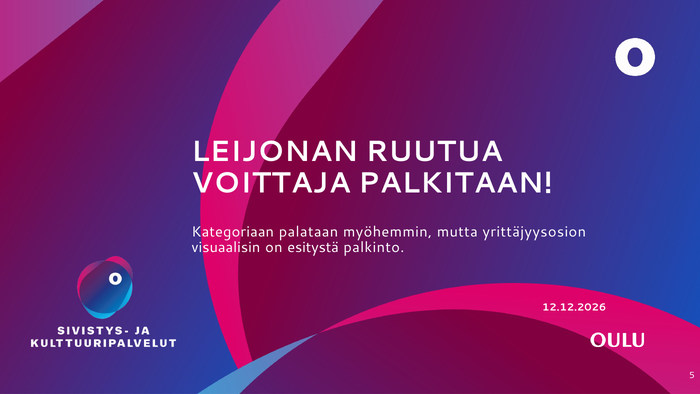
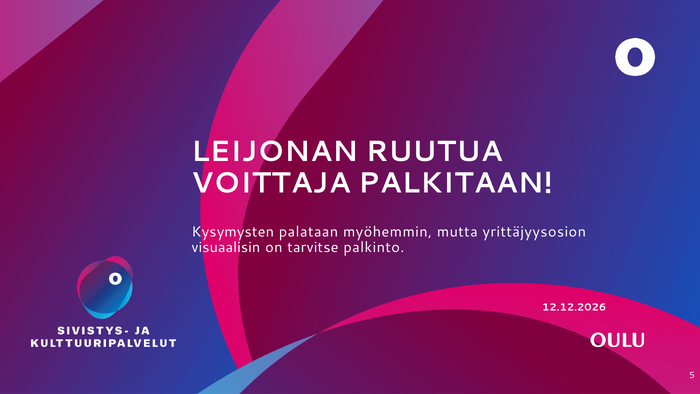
Kategoriaan: Kategoriaan -> Kysymysten (233, 232)
esitystä: esitystä -> tarvitse (313, 247)
